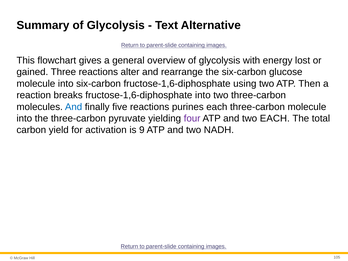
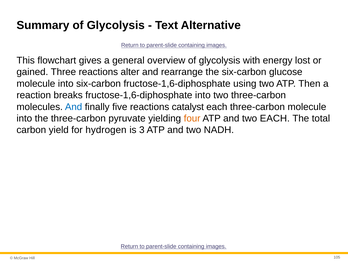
purines: purines -> catalyst (188, 107)
four colour: purple -> orange (192, 118)
activation: activation -> hydrogen (106, 130)
9: 9 -> 3 (142, 130)
